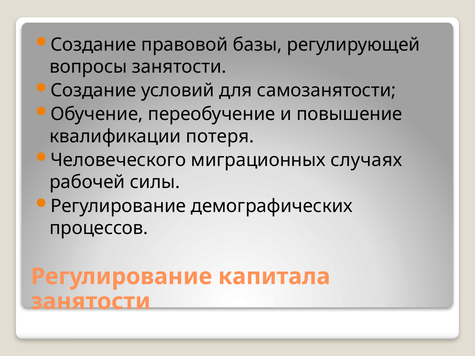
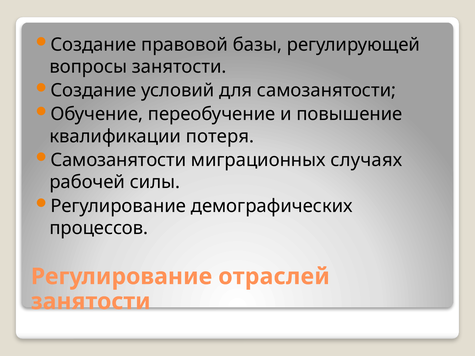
Человеческого: Человеческого -> Самозанятости (118, 160)
капитала: капитала -> отраслей (274, 277)
